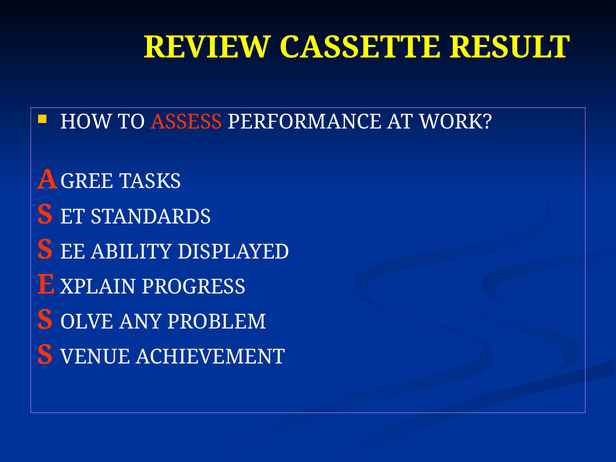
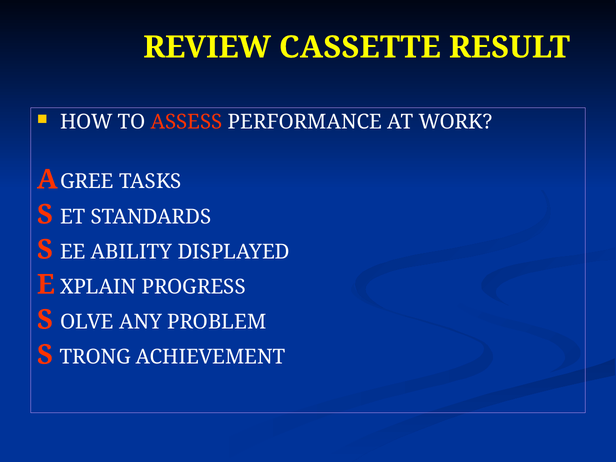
VENUE: VENUE -> TRONG (95, 357)
